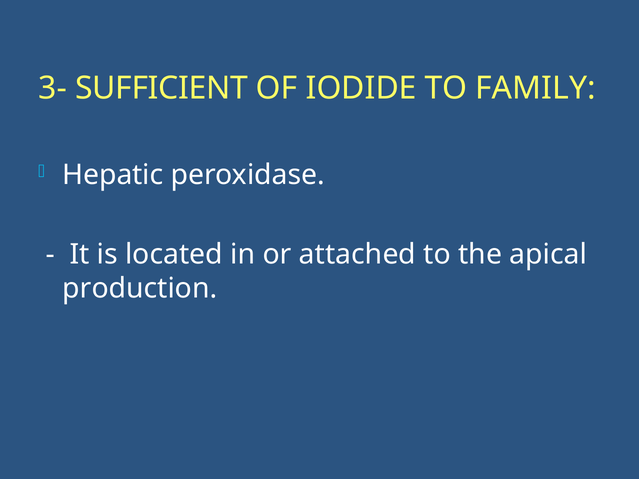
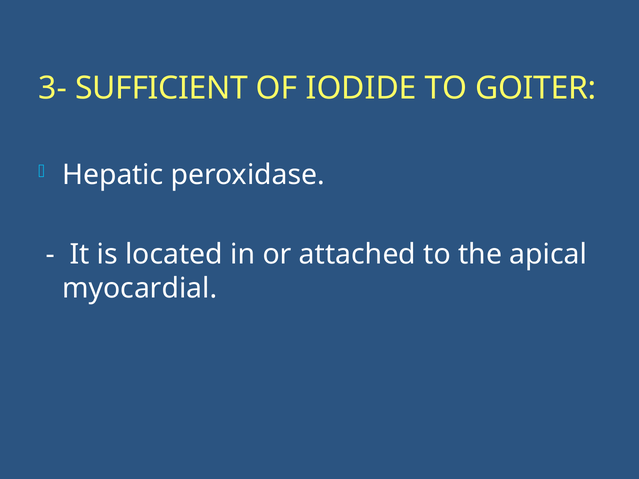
FAMILY: FAMILY -> GOITER (536, 88)
production: production -> myocardial (140, 288)
